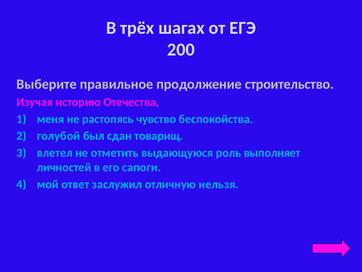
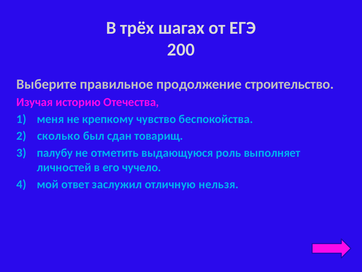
растопясь: растопясь -> крепкому (108, 119)
голубой: голубой -> сколько (59, 136)
влетел: влетел -> палубу (55, 153)
сапоги: сапоги -> чучело (142, 167)
